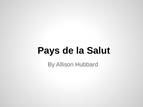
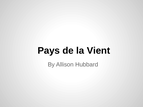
Salut: Salut -> Vient (98, 51)
